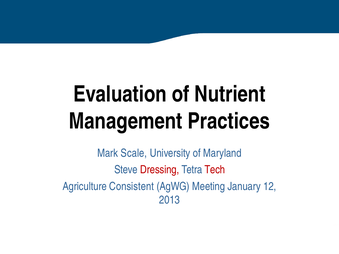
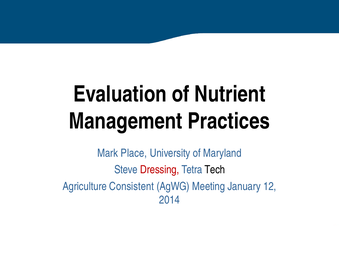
Scale: Scale -> Place (134, 153)
Tech colour: red -> black (215, 170)
2013: 2013 -> 2014 (170, 200)
